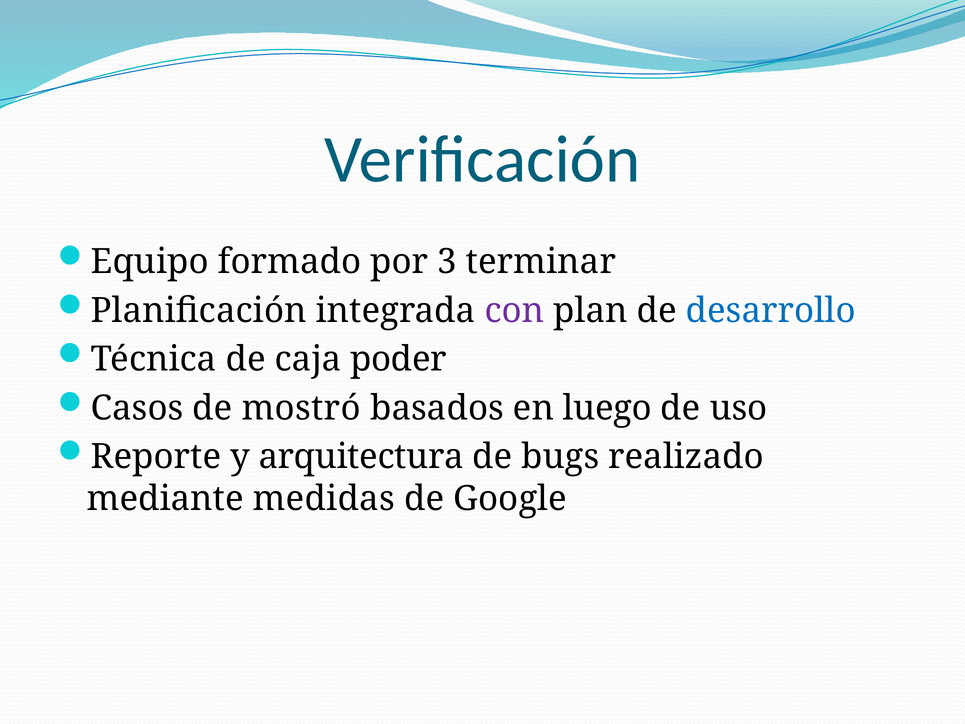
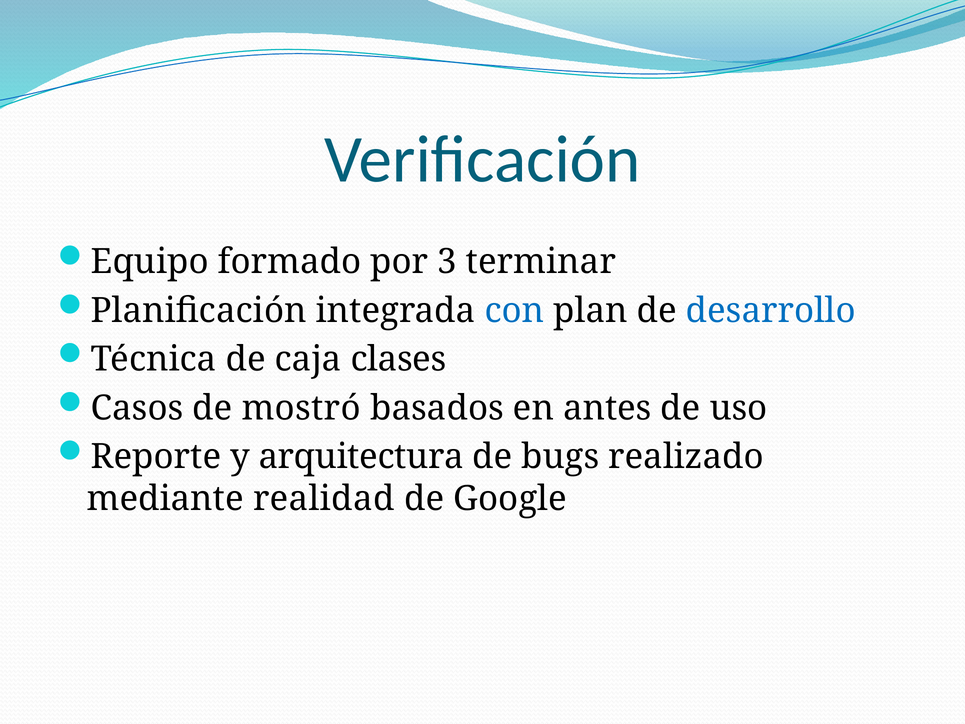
con colour: purple -> blue (514, 311)
poder: poder -> clases (398, 359)
luego: luego -> antes (607, 408)
medidas: medidas -> realidad (324, 499)
